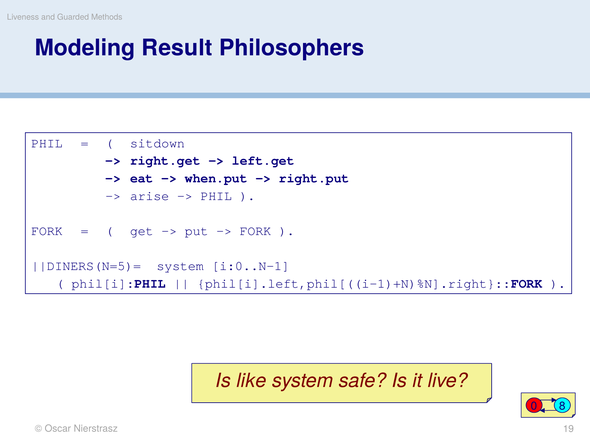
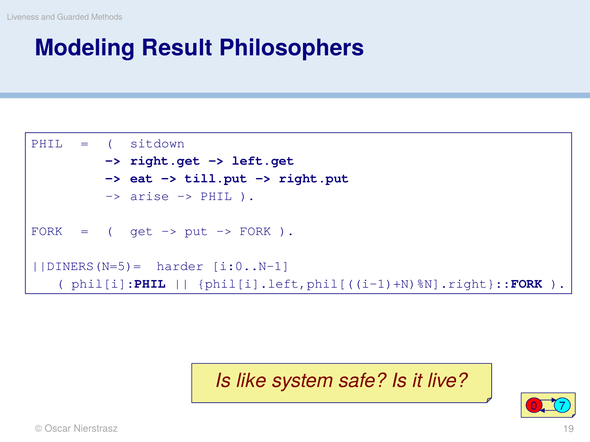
when.put: when.put -> till.put (216, 178)
system: system -> harder (180, 266)
8: 8 -> 7 (562, 406)
